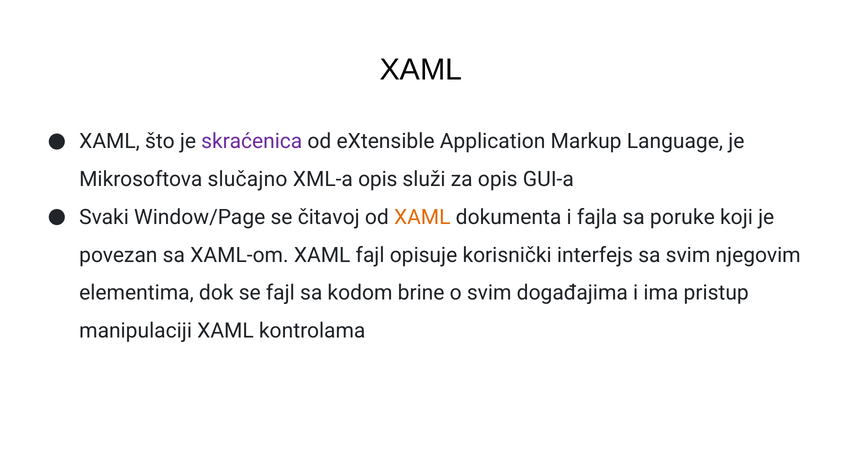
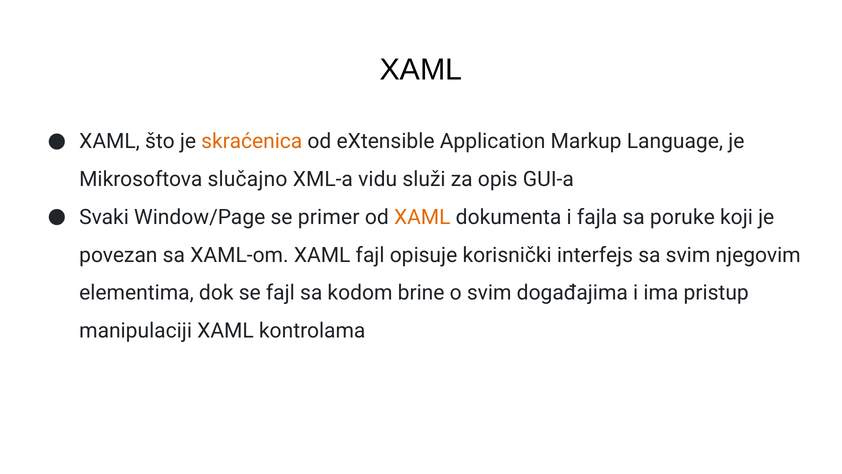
skraćenica colour: purple -> orange (252, 141)
XML-a opis: opis -> vidu (378, 179)
čitavoj: čitavoj -> primer (329, 217)
